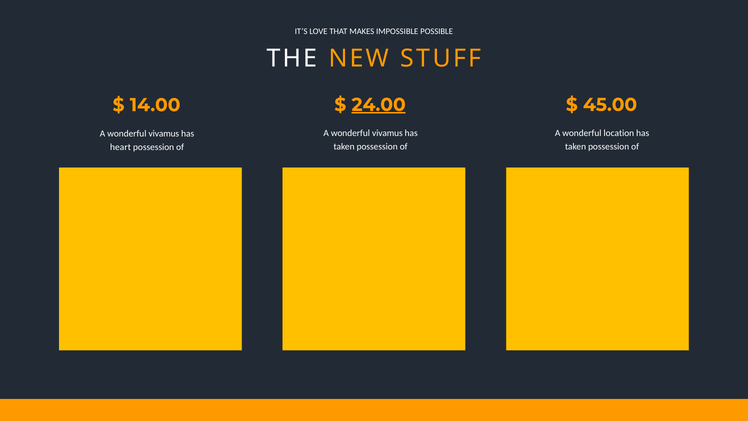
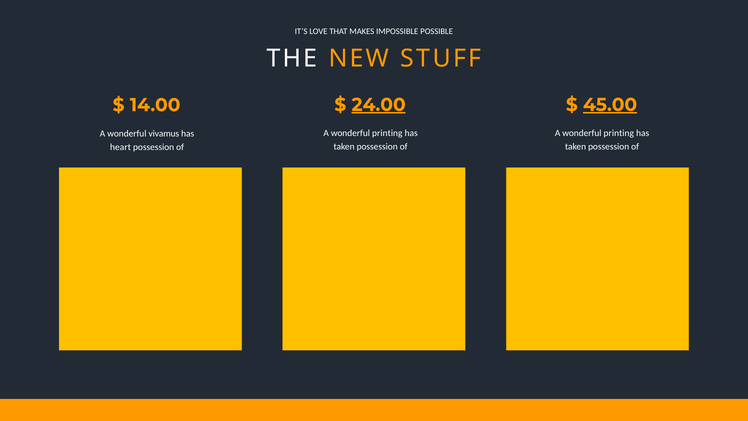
45.00 underline: none -> present (610, 105)
vivamus: vivamus -> printing (387, 133)
location: location -> printing (619, 133)
